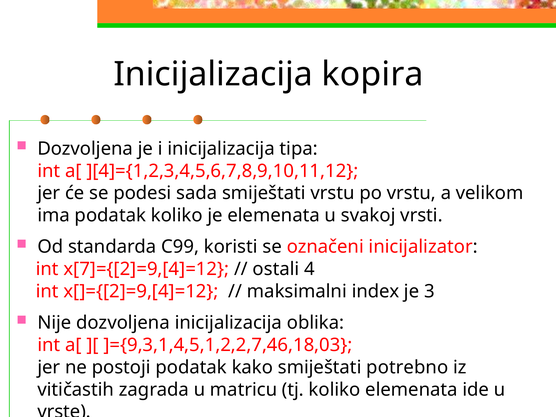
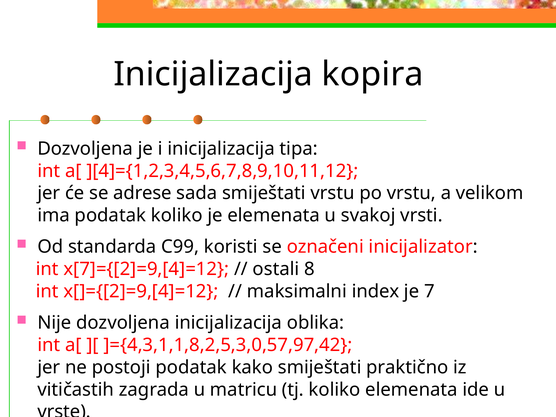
podesi: podesi -> adrese (142, 193)
4: 4 -> 8 (310, 269)
3: 3 -> 7 (429, 291)
]={9,3,1,4,5,1,2,2,7,46,18,03: ]={9,3,1,4,5,1,2,2,7,46,18,03 -> ]={4,3,1,1,8,2,5,3,0,57,97,42 (228, 345)
potrebno: potrebno -> praktično (407, 367)
